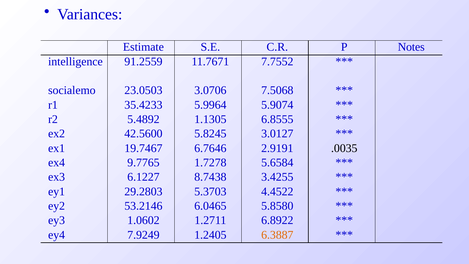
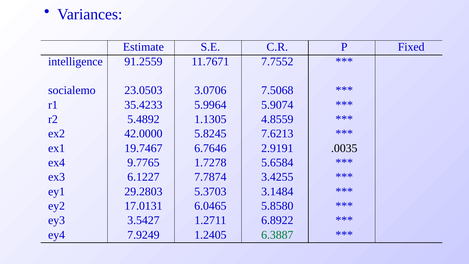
Notes: Notes -> Fixed (411, 47)
6.8555: 6.8555 -> 4.8559 (277, 119)
42.5600: 42.5600 -> 42.0000 (143, 134)
3.0127: 3.0127 -> 7.6213 (277, 134)
8.7438: 8.7438 -> 7.7874 (210, 177)
4.4522: 4.4522 -> 3.1484 (277, 191)
53.2146: 53.2146 -> 17.0131 (143, 206)
1.0602: 1.0602 -> 3.5427 (143, 220)
6.3887 colour: orange -> green (277, 235)
